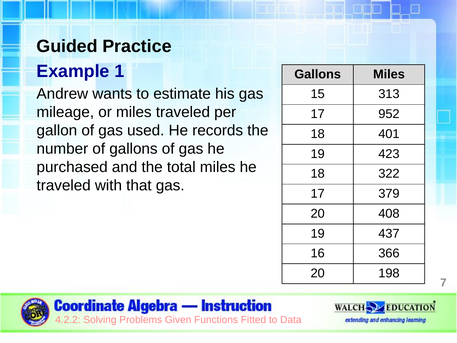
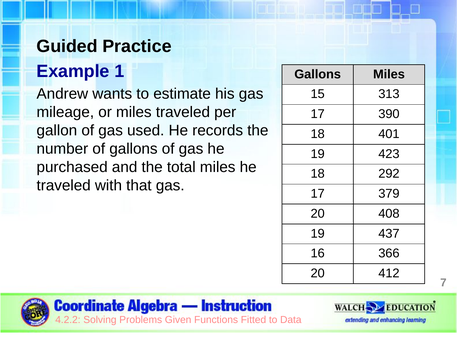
952: 952 -> 390 (389, 114)
322: 322 -> 292 (389, 174)
198: 198 -> 412 (389, 273)
